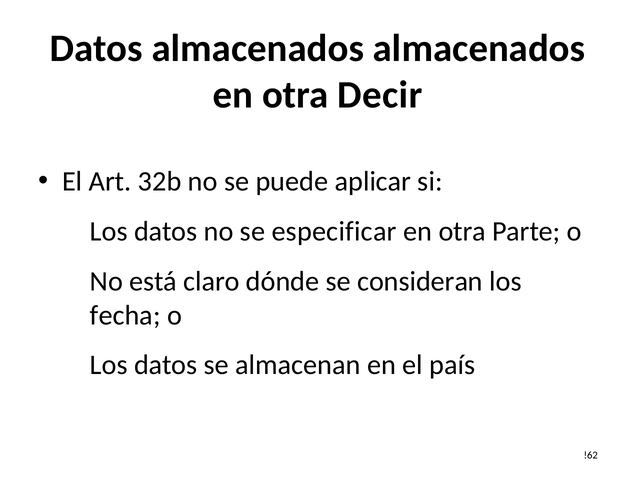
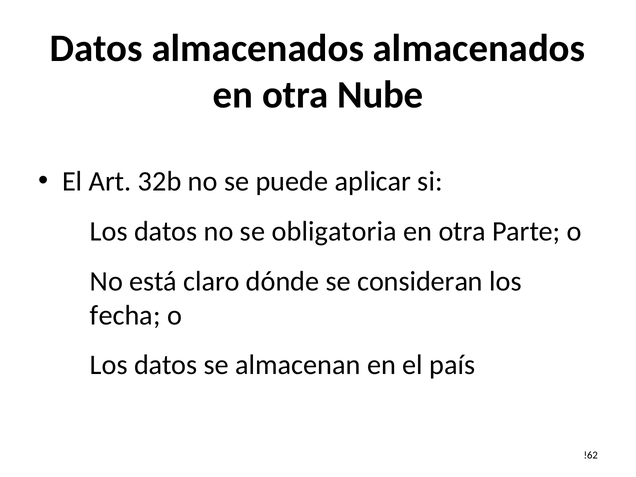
Decir: Decir -> Nube (380, 95)
especificar: especificar -> obligatoria (334, 231)
